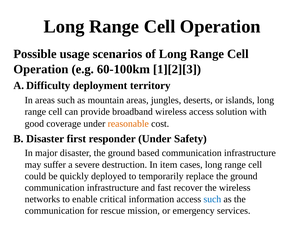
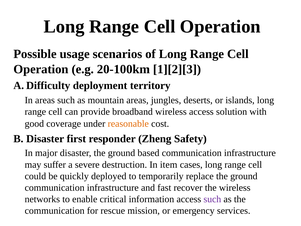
60-100km: 60-100km -> 20-100km (123, 69)
responder Under: Under -> Zheng (155, 139)
such colour: blue -> purple (212, 199)
